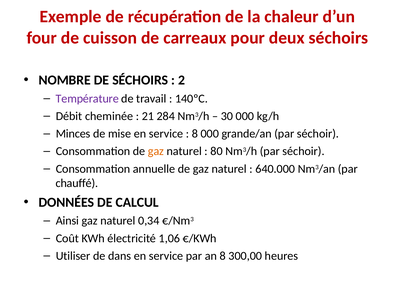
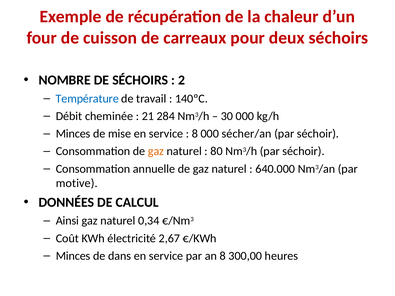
Température colour: purple -> blue (87, 99)
grande/an: grande/an -> sécher/an (247, 134)
chauffé: chauffé -> motive (77, 183)
1,06: 1,06 -> 2,67 (169, 239)
Utiliser: Utiliser -> Minces (73, 256)
